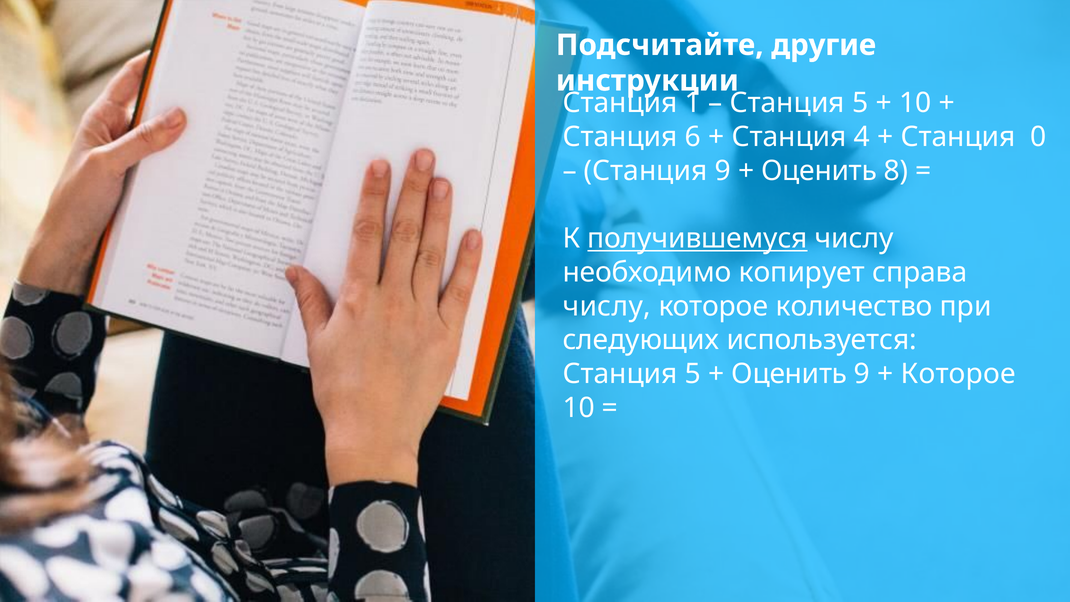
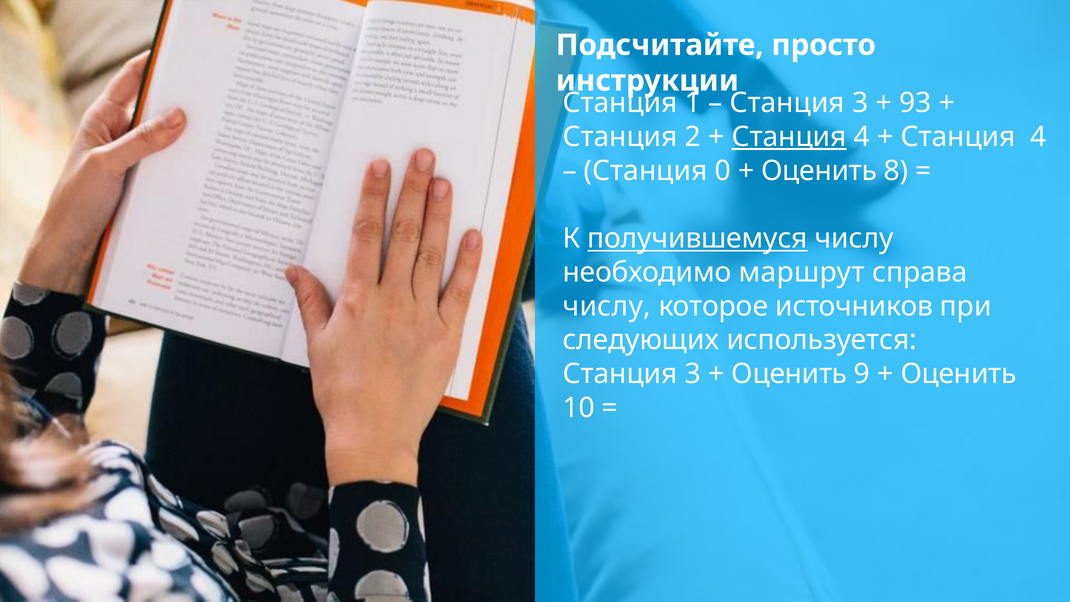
другие: другие -> просто (824, 45)
5: 5 -> 3 (860, 103)
10: 10 -> 93 (915, 103)
6: 6 -> 2 (693, 137)
Станция underline: none -> present (789, 137)
0: 0 -> 4 (1038, 137)
Станция 9: 9 -> 0 (723, 171)
копирует: копирует -> маршрут (802, 272)
количество: количество -> источников (854, 306)
5: 5 -> 3 (693, 374)
Которое: Которое -> Оценить (958, 374)
